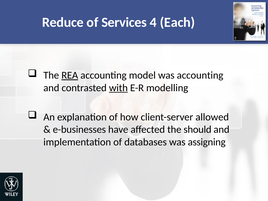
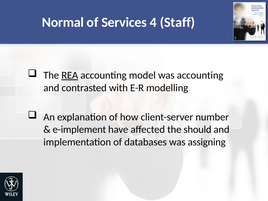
Reduce: Reduce -> Normal (63, 22)
Each: Each -> Staff (177, 22)
with underline: present -> none (118, 88)
allowed: allowed -> number (212, 117)
e-businesses: e-businesses -> e-implement (79, 130)
